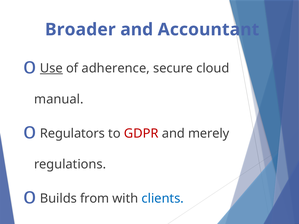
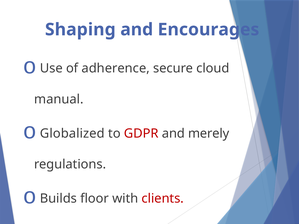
Broader: Broader -> Shaping (80, 30)
Accountant: Accountant -> Encourages (208, 30)
Use underline: present -> none (51, 68)
Regulators: Regulators -> Globalized (72, 134)
from: from -> floor (95, 199)
clients colour: blue -> red (163, 199)
